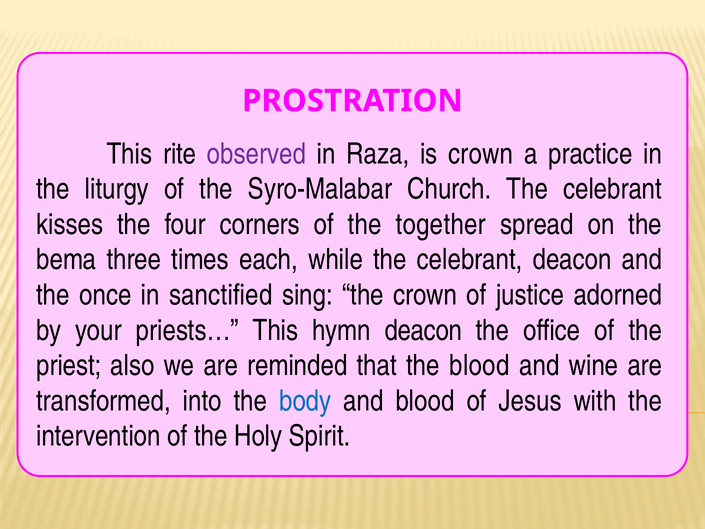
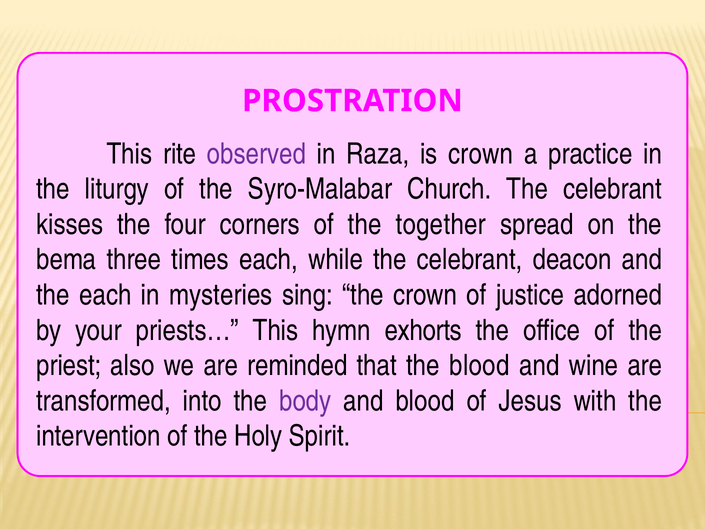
the once: once -> each (105, 295)
sanctified: sanctified -> mysteries (221, 295)
hymn deacon: deacon -> exhorts (423, 330)
body colour: blue -> purple (305, 401)
